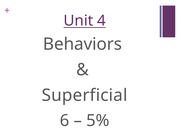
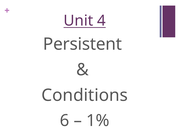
Behaviors: Behaviors -> Persistent (82, 44)
Superficial: Superficial -> Conditions (85, 95)
5%: 5% -> 1% (98, 120)
